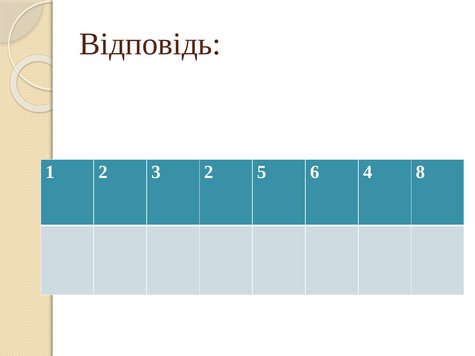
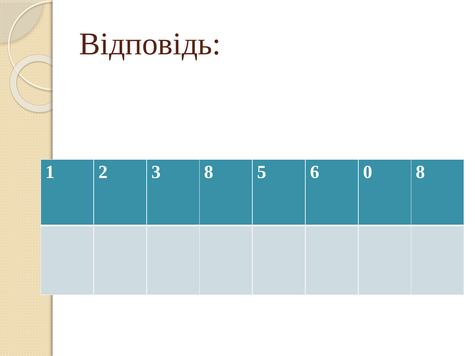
3 2: 2 -> 8 (209, 172)
4: 4 -> 0 (368, 172)
